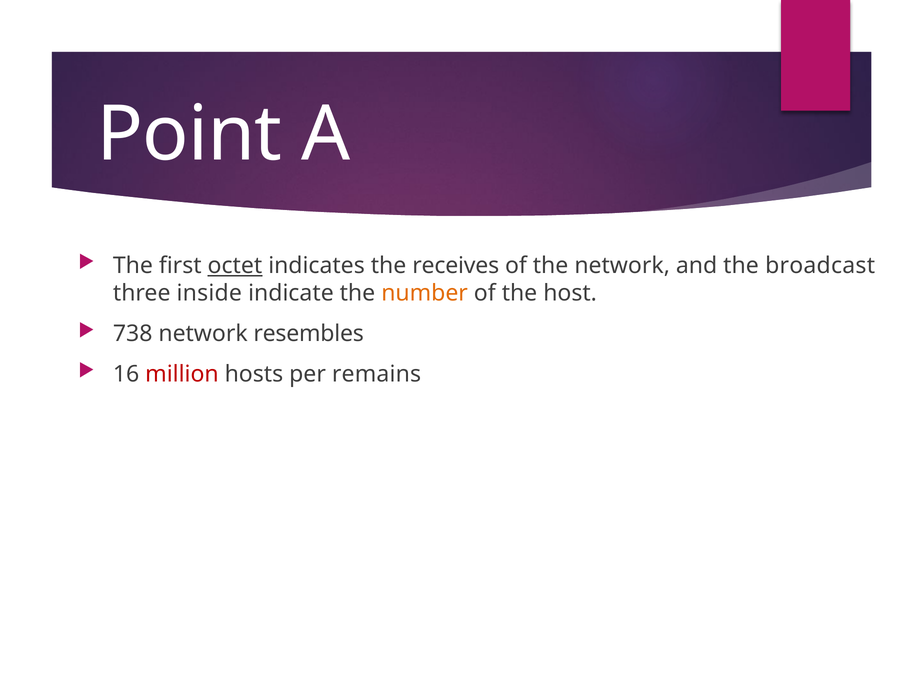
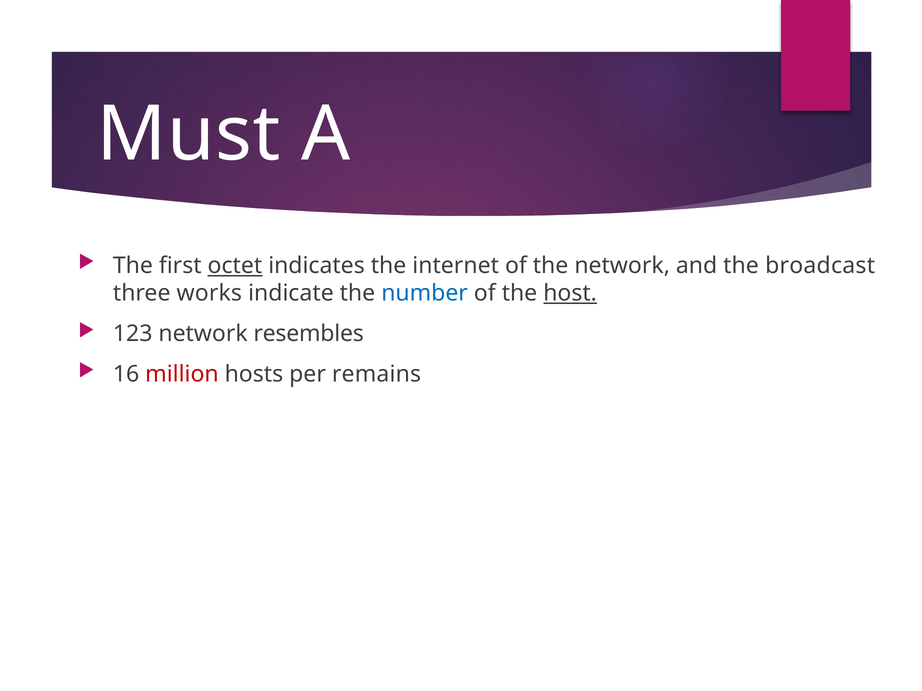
Point: Point -> Must (189, 135)
receives: receives -> internet (456, 266)
inside: inside -> works (209, 294)
number colour: orange -> blue (425, 294)
host underline: none -> present (570, 294)
738: 738 -> 123 (133, 334)
